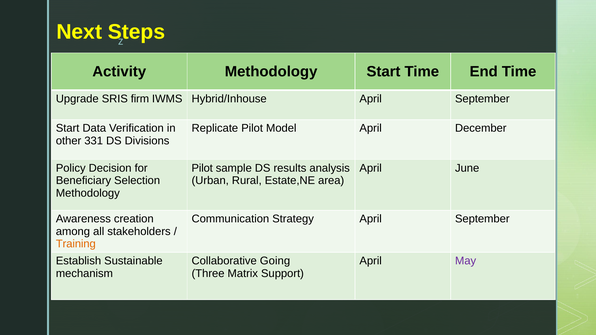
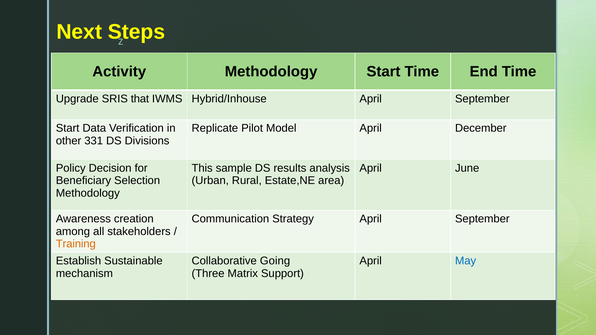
firm: firm -> that (140, 99)
Pilot: Pilot -> This (202, 168)
May colour: purple -> blue (466, 261)
